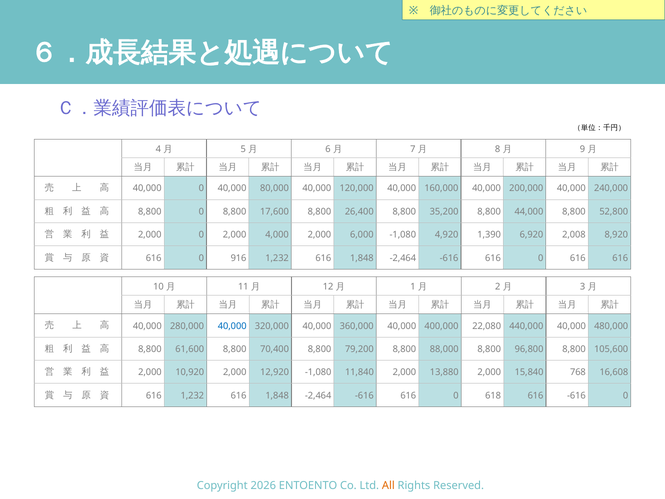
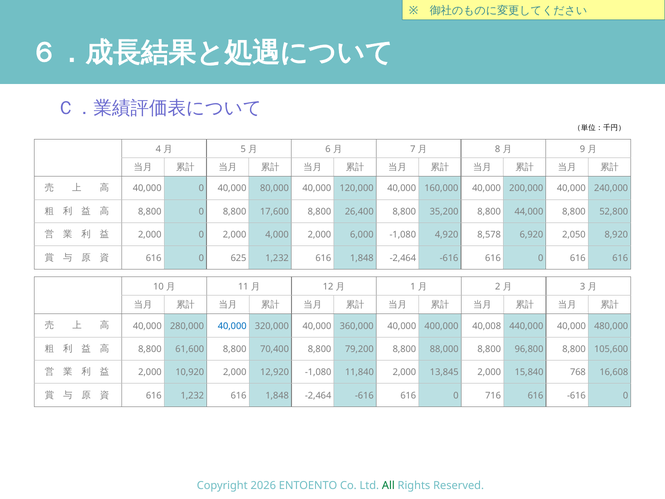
1,390: 1,390 -> 8,578 (489, 235)
2,008: 2,008 -> 2,050 (574, 235)
916: 916 -> 625 (239, 258)
22,080: 22,080 -> 40,008 (487, 326)
13,880: 13,880 -> 13,845 (444, 372)
618: 618 -> 716 (493, 395)
All colour: orange -> green (388, 485)
